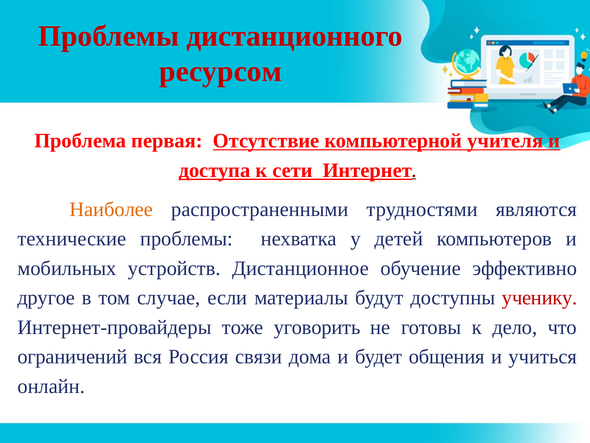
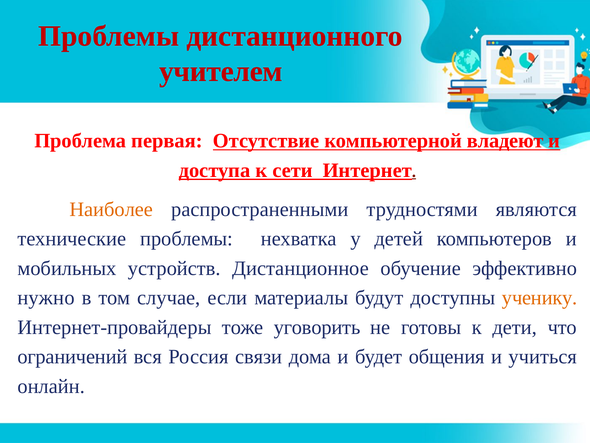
ресурсом: ресурсом -> учителем (221, 71)
учителя: учителя -> владеют (505, 141)
другое: другое -> нужно (46, 298)
ученику colour: red -> orange (540, 298)
дело: дело -> дети (515, 327)
